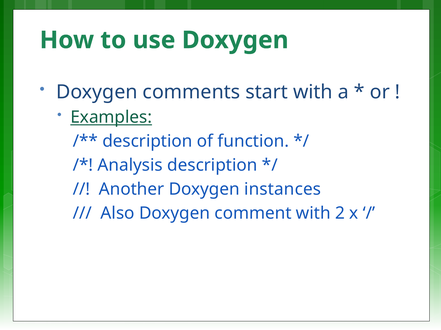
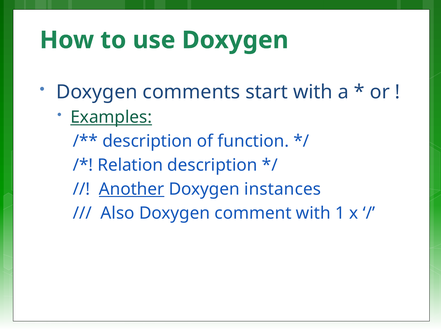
Analysis: Analysis -> Relation (130, 166)
Another underline: none -> present (132, 190)
2: 2 -> 1 (340, 214)
